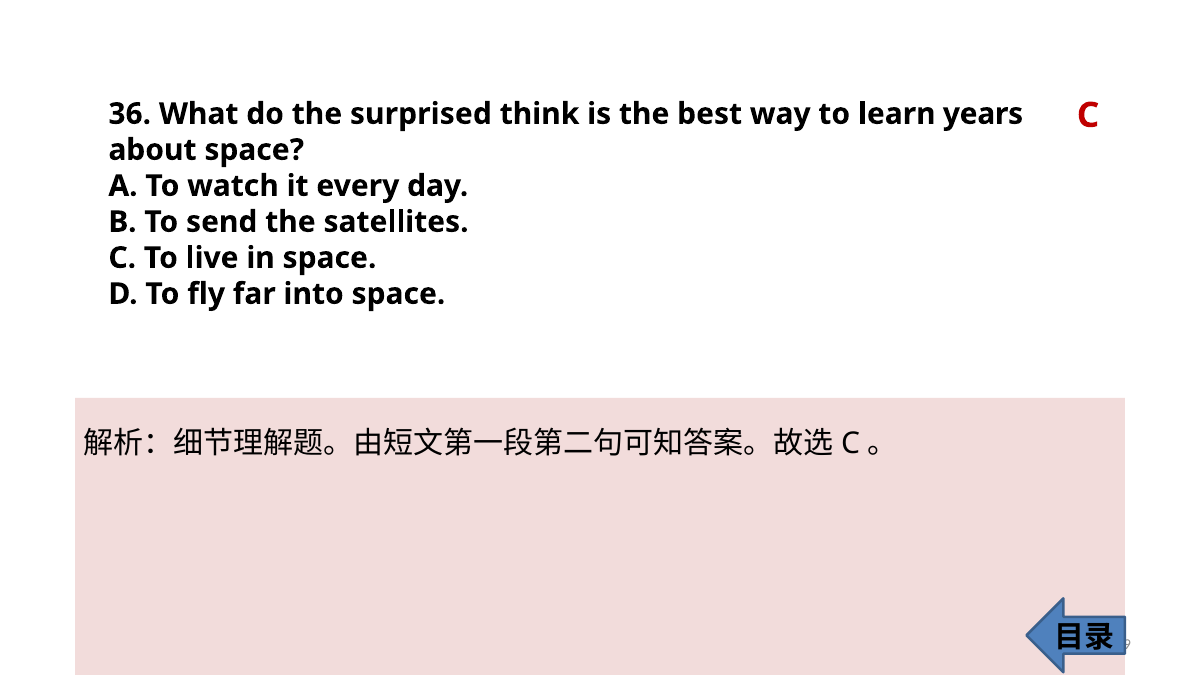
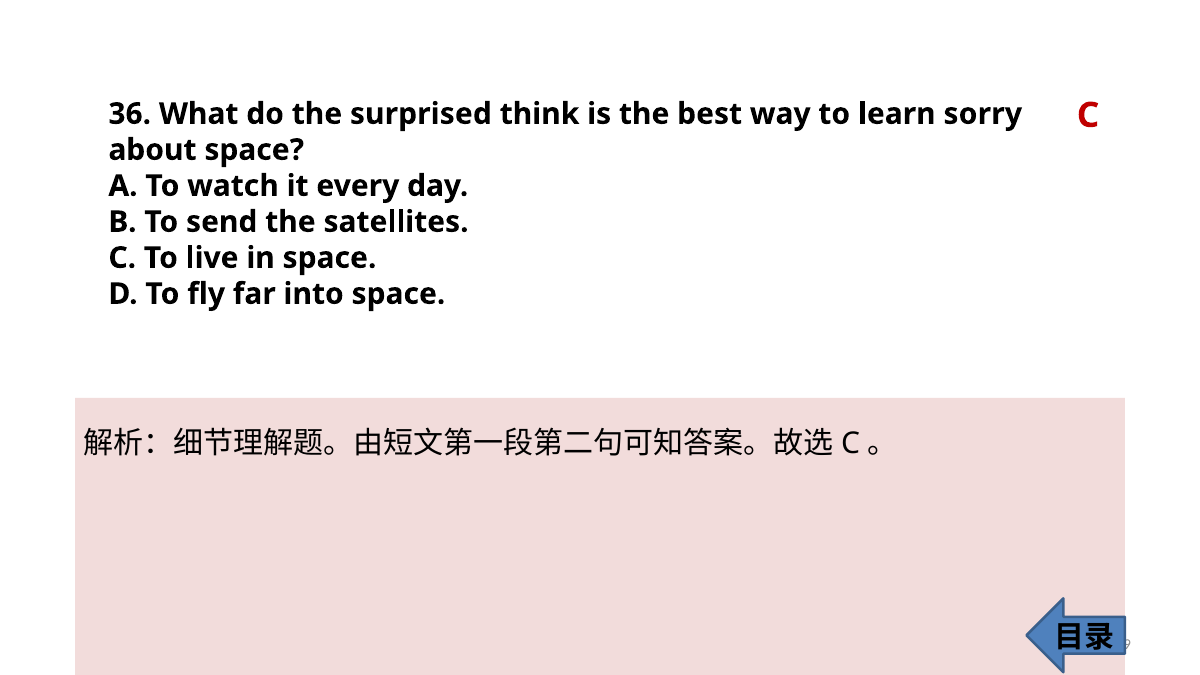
years: years -> sorry (983, 114)
